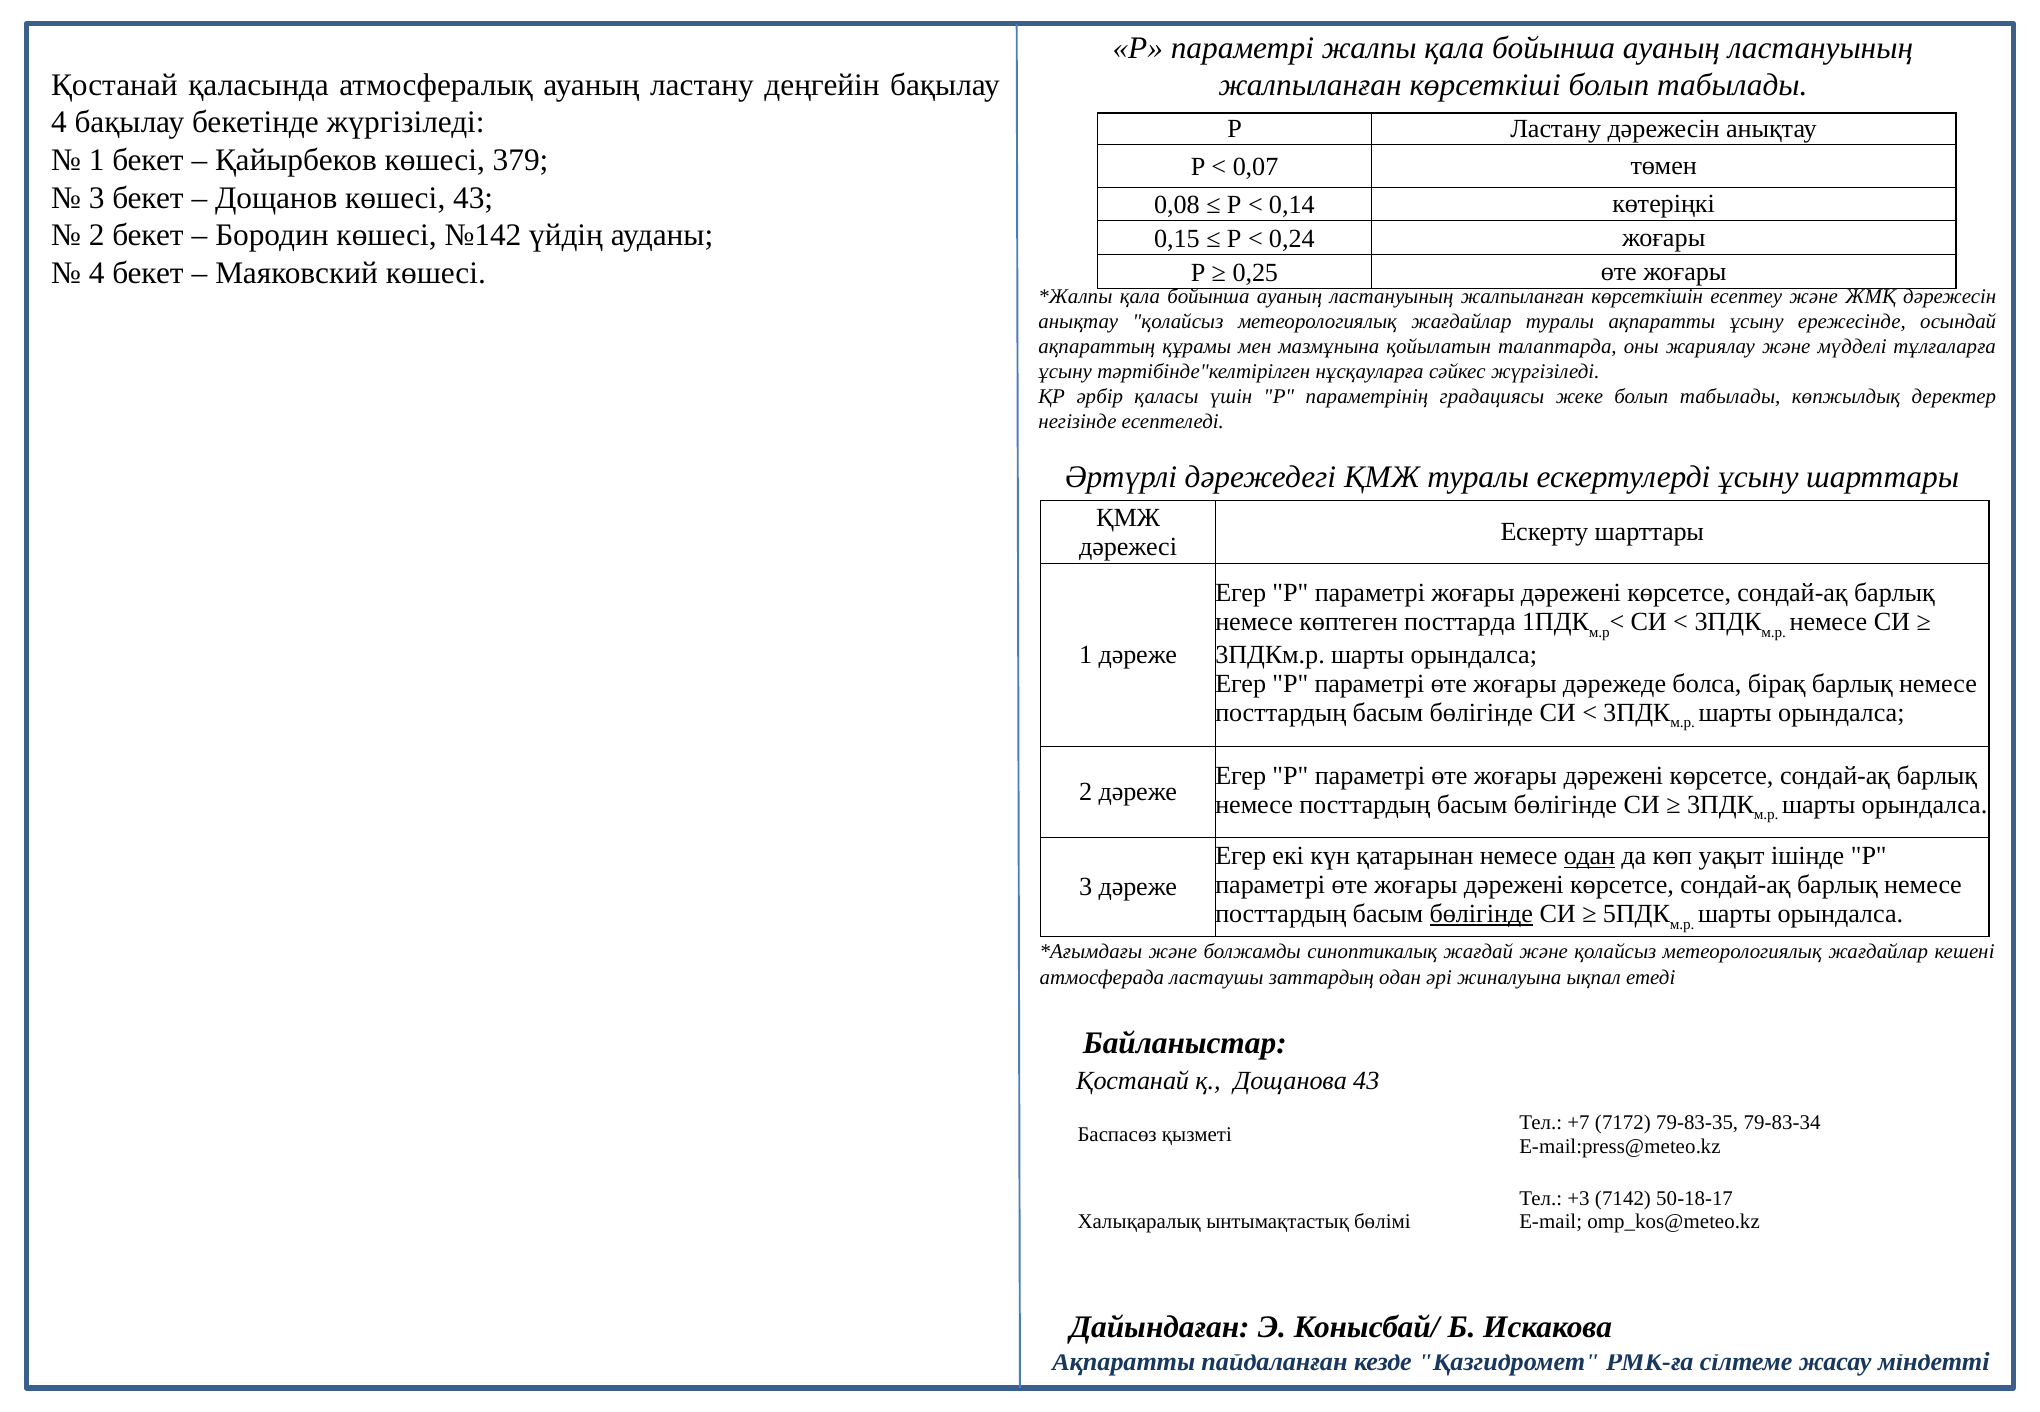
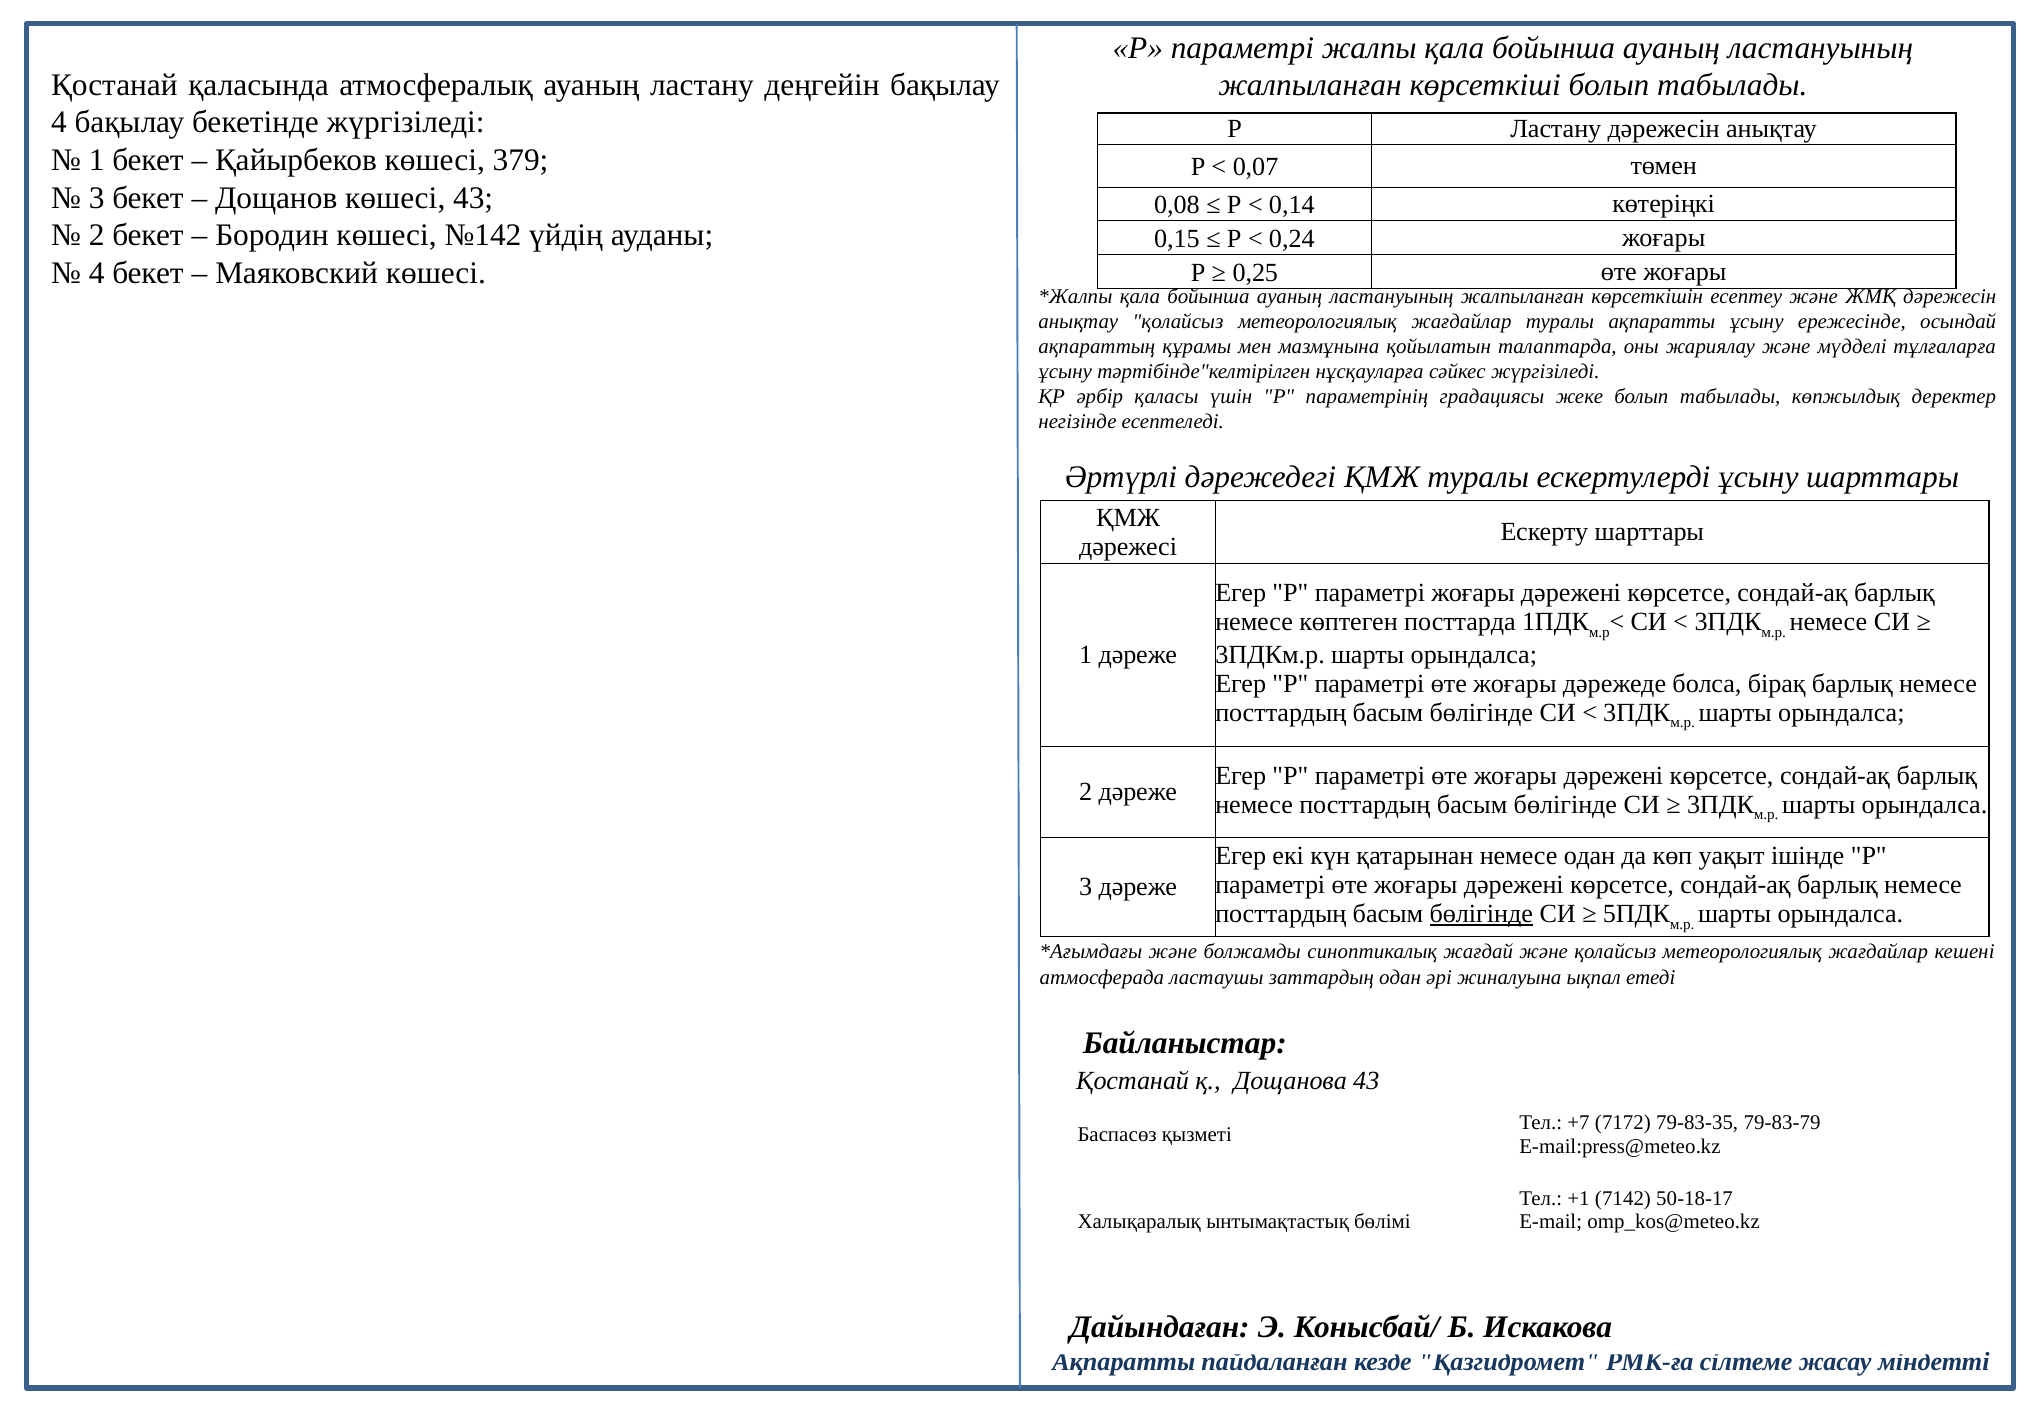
одан underline: present -> none (1589, 856)
79-83-34: 79-83-34 -> 79-83-79 (1782, 1123)
+3: +3 -> +1 (1578, 1199)
